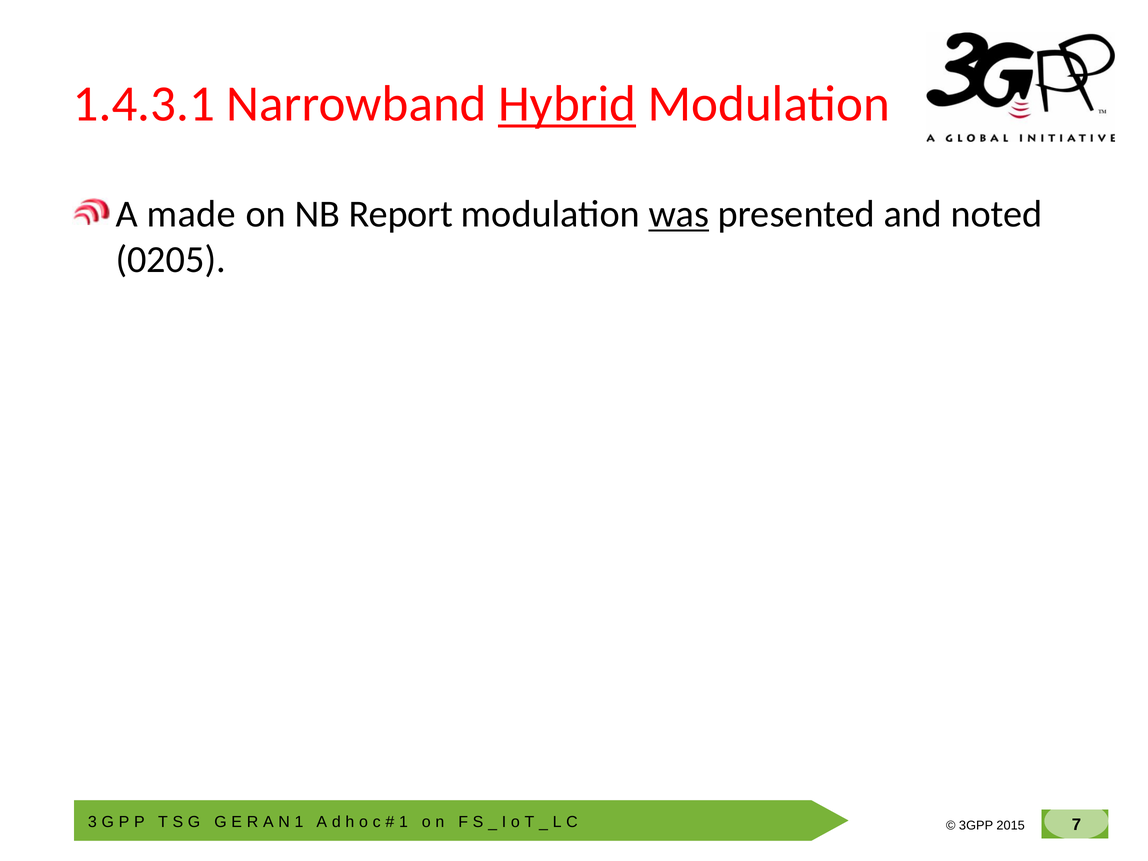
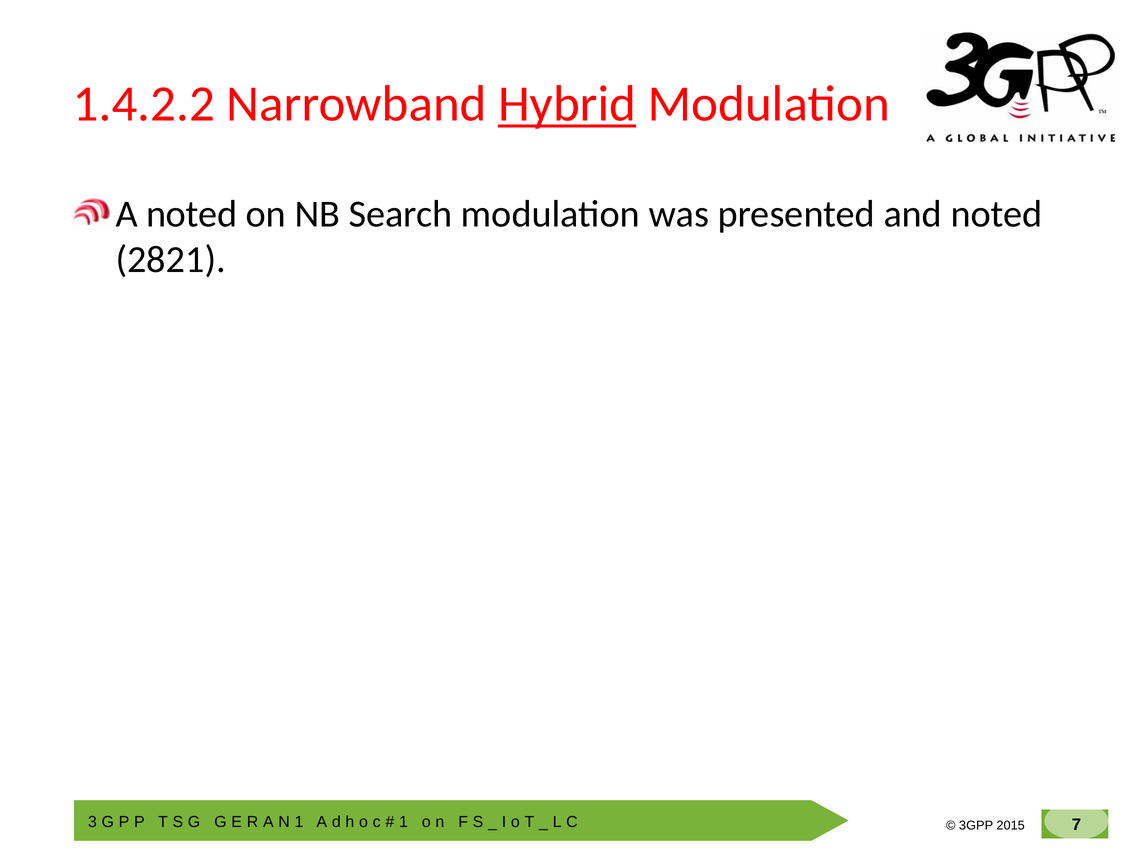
1.4.3.1: 1.4.3.1 -> 1.4.2.2 (144, 104)
A made: made -> noted (192, 214)
Report: Report -> Search (401, 214)
was underline: present -> none (679, 214)
0205: 0205 -> 2821 (171, 260)
